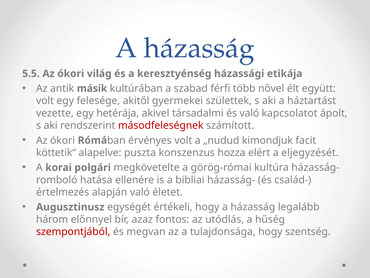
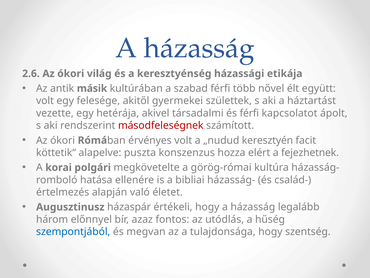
5.5: 5.5 -> 2.6 (31, 73)
és való: való -> férfi (249, 113)
kimondjuk: kimondjuk -> keresztyén (267, 140)
eljegyzését: eljegyzését -> fejezhetnek (310, 152)
egységét: egységét -> házaspár (129, 207)
szempontjából colour: red -> blue (73, 231)
